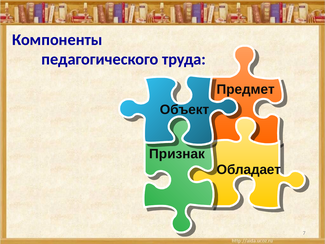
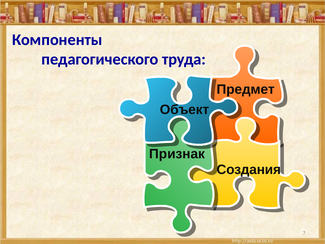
Обладает: Обладает -> Создания (249, 169)
